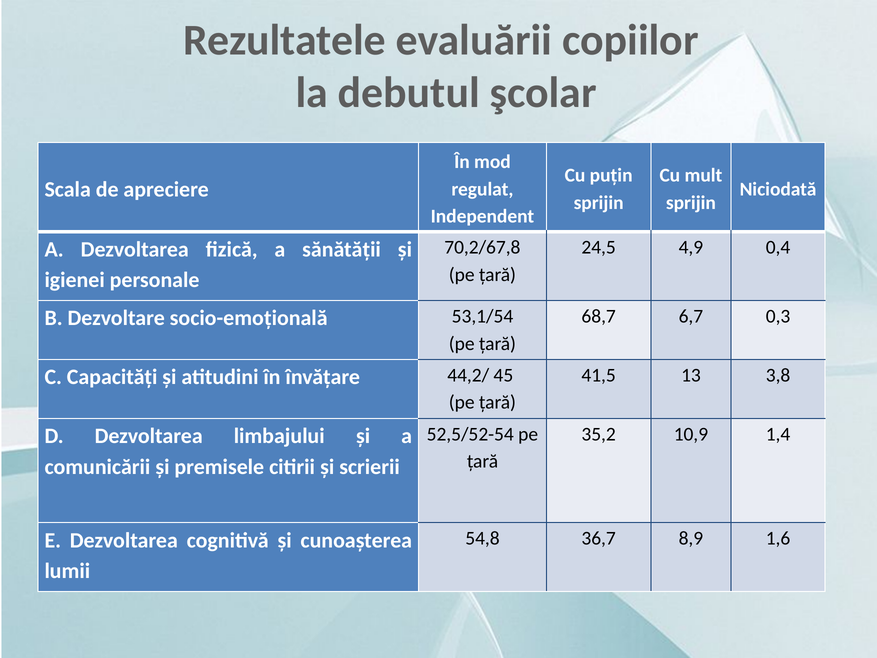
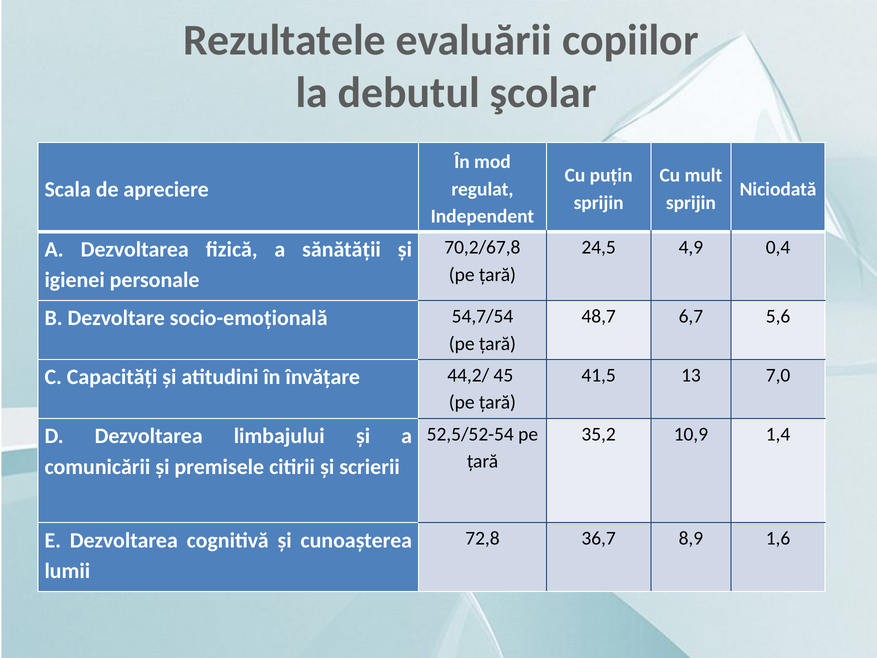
68,7: 68,7 -> 48,7 (599, 316)
0,3: 0,3 -> 5,6 (778, 316)
53,1/54: 53,1/54 -> 54,7/54 (482, 316)
3,8: 3,8 -> 7,0 (778, 375)
54,8: 54,8 -> 72,8 (482, 538)
